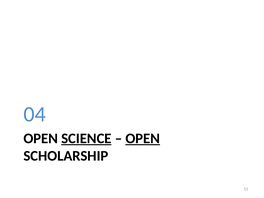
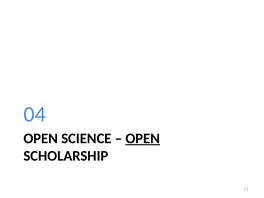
SCIENCE underline: present -> none (86, 138)
